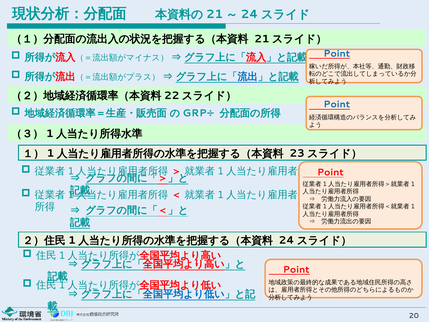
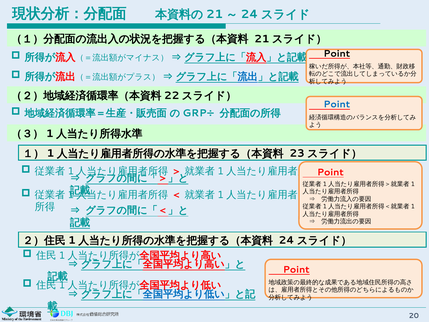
Point colour: blue -> black (337, 54)
